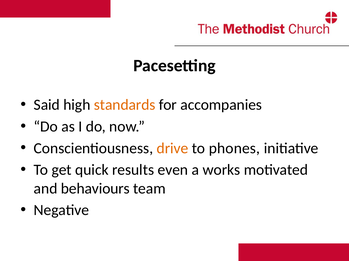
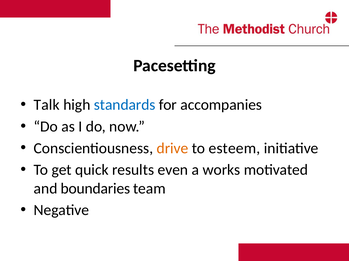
Said: Said -> Talk (47, 105)
standards colour: orange -> blue (125, 105)
phones: phones -> esteem (234, 149)
behaviours: behaviours -> boundaries (95, 189)
